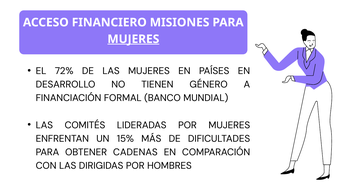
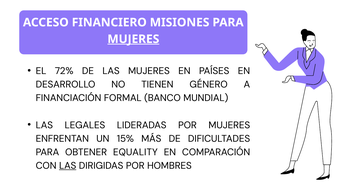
COMITÉS: COMITÉS -> LEGALES (85, 125)
CADENAS: CADENAS -> EQUALITY (135, 152)
LAS underline: none -> present (68, 166)
